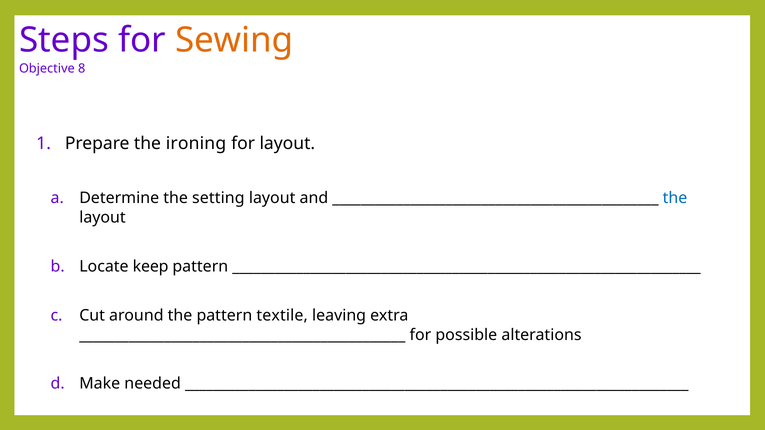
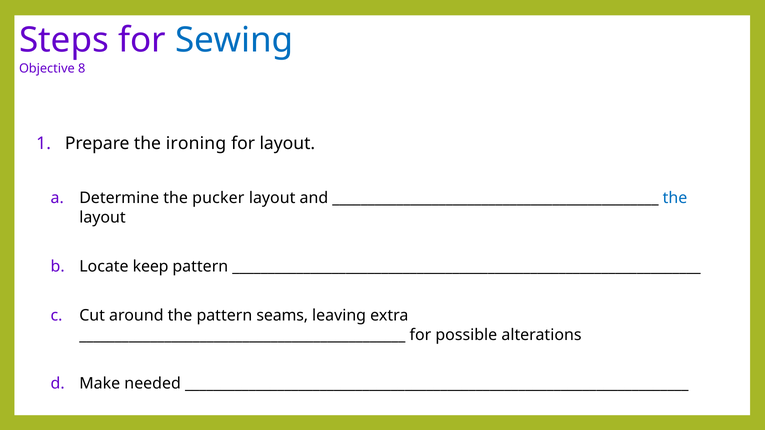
Sewing colour: orange -> blue (234, 40)
setting: setting -> pucker (218, 198)
textile: textile -> seams (282, 315)
